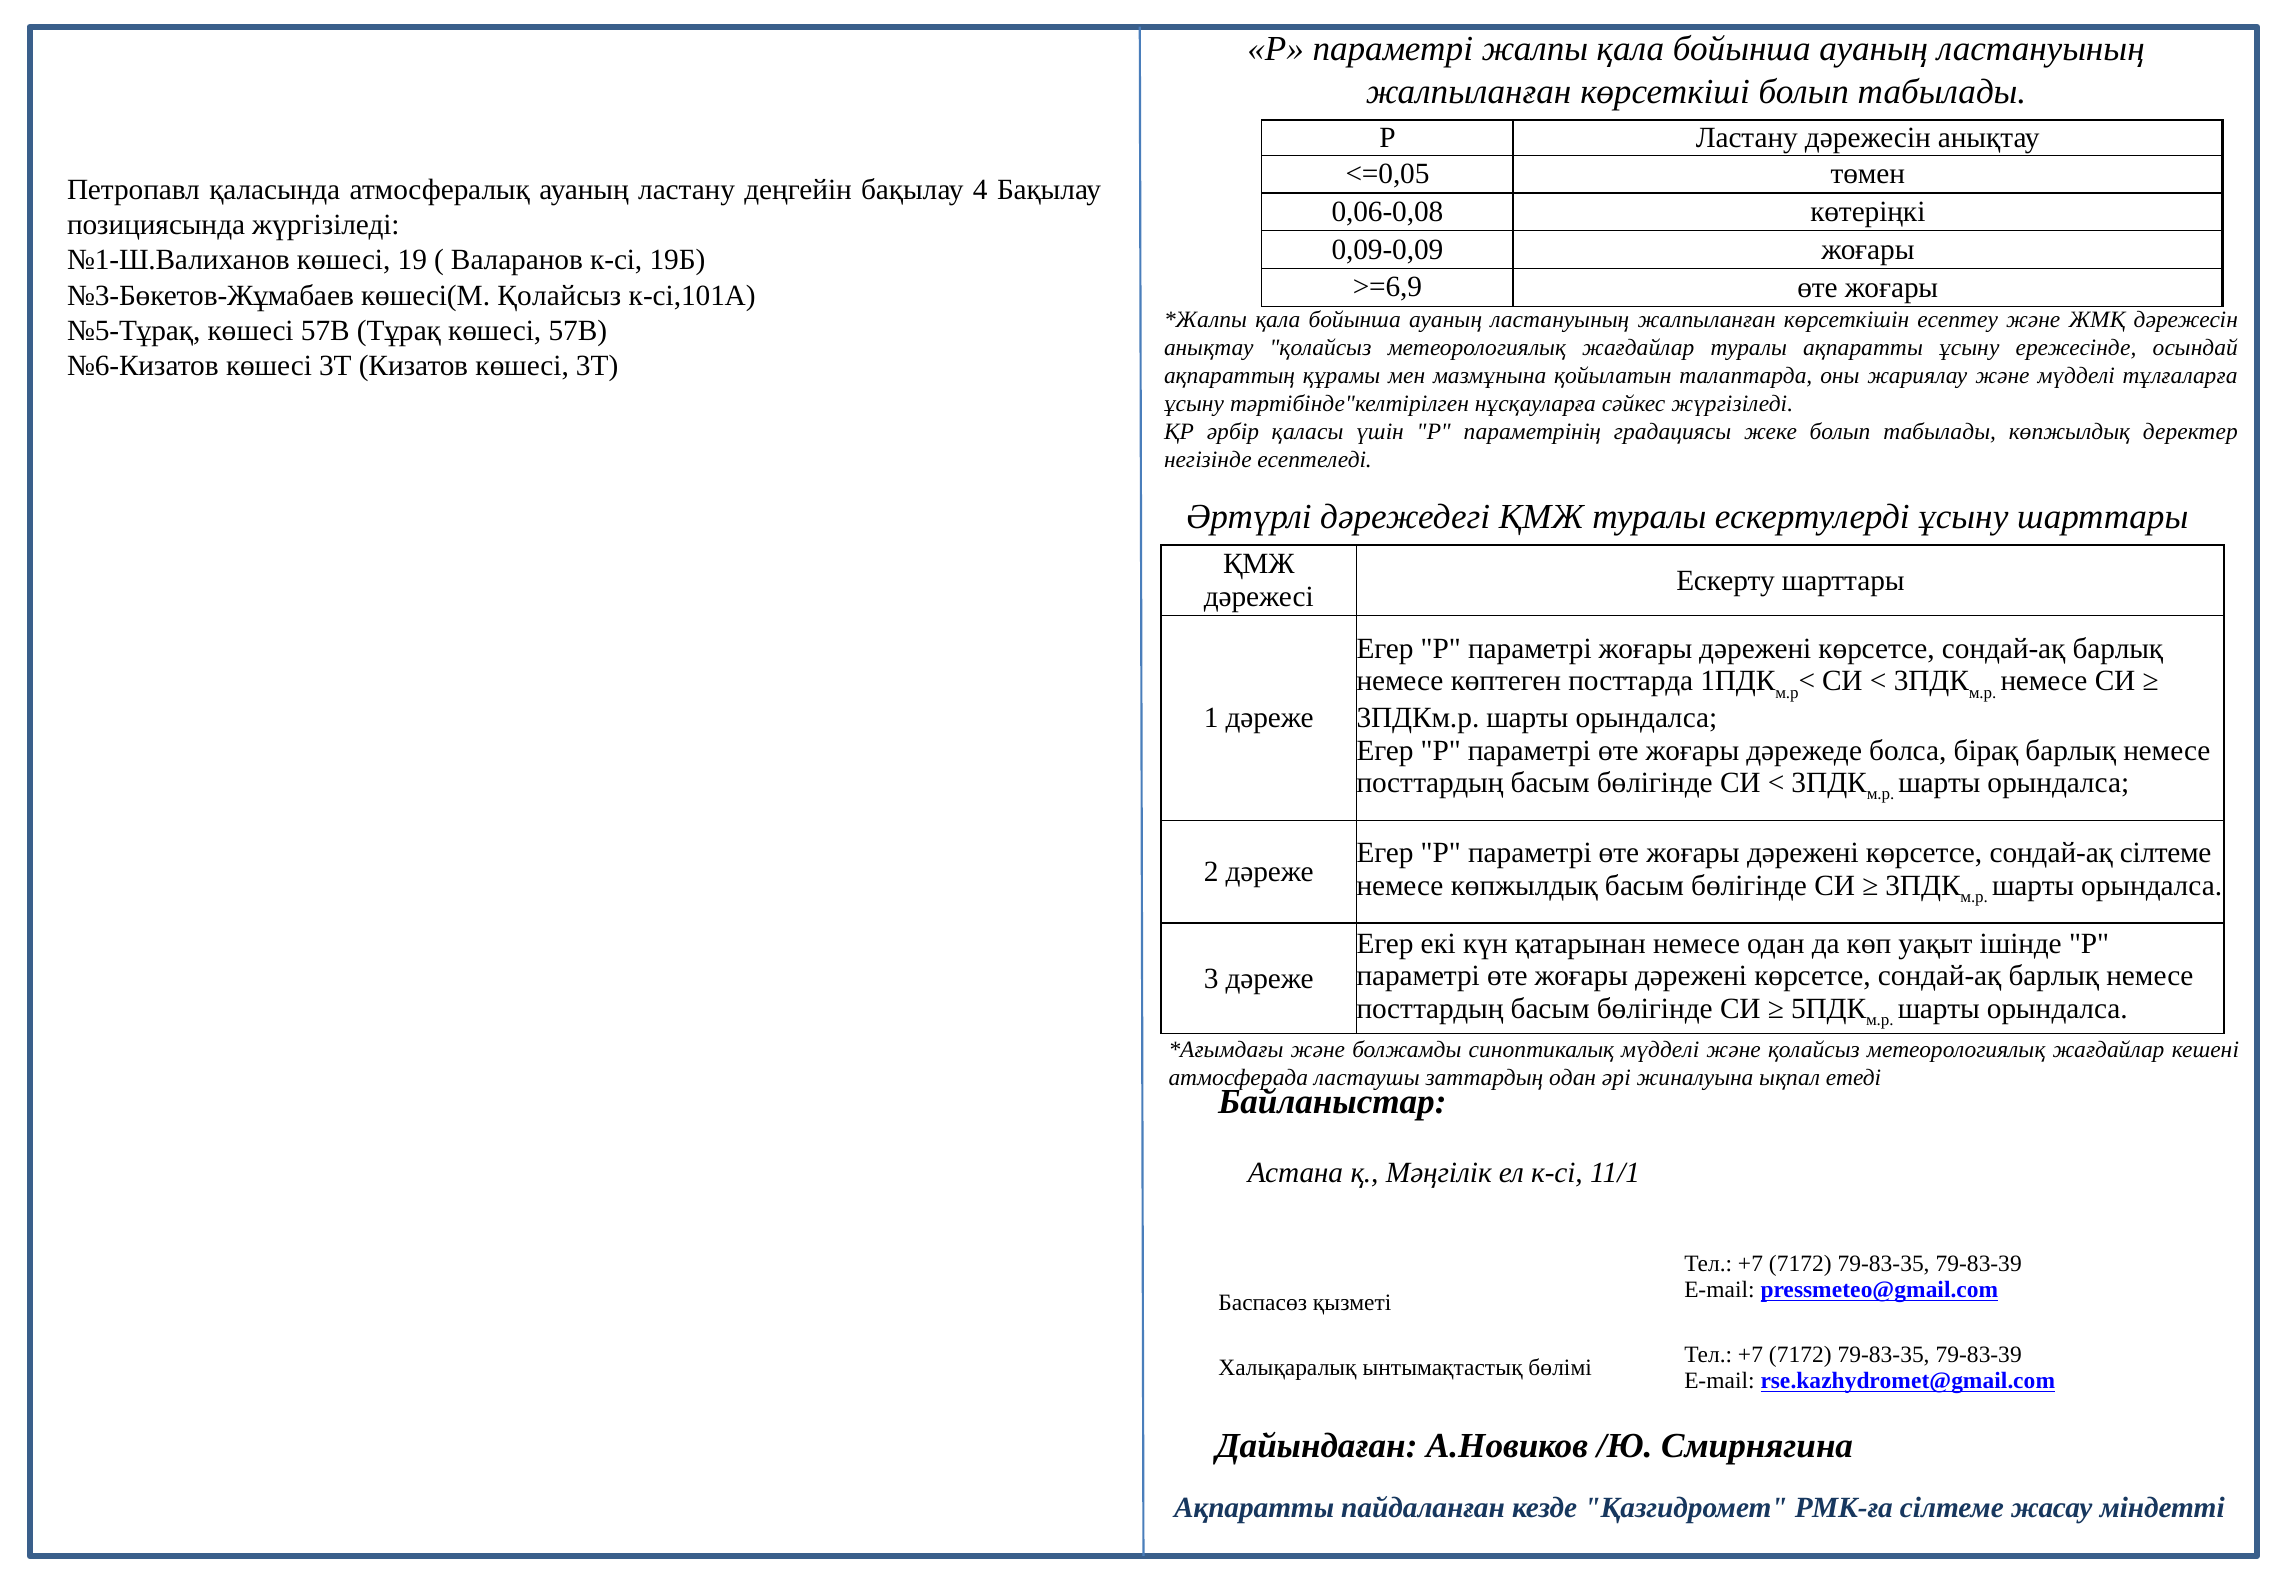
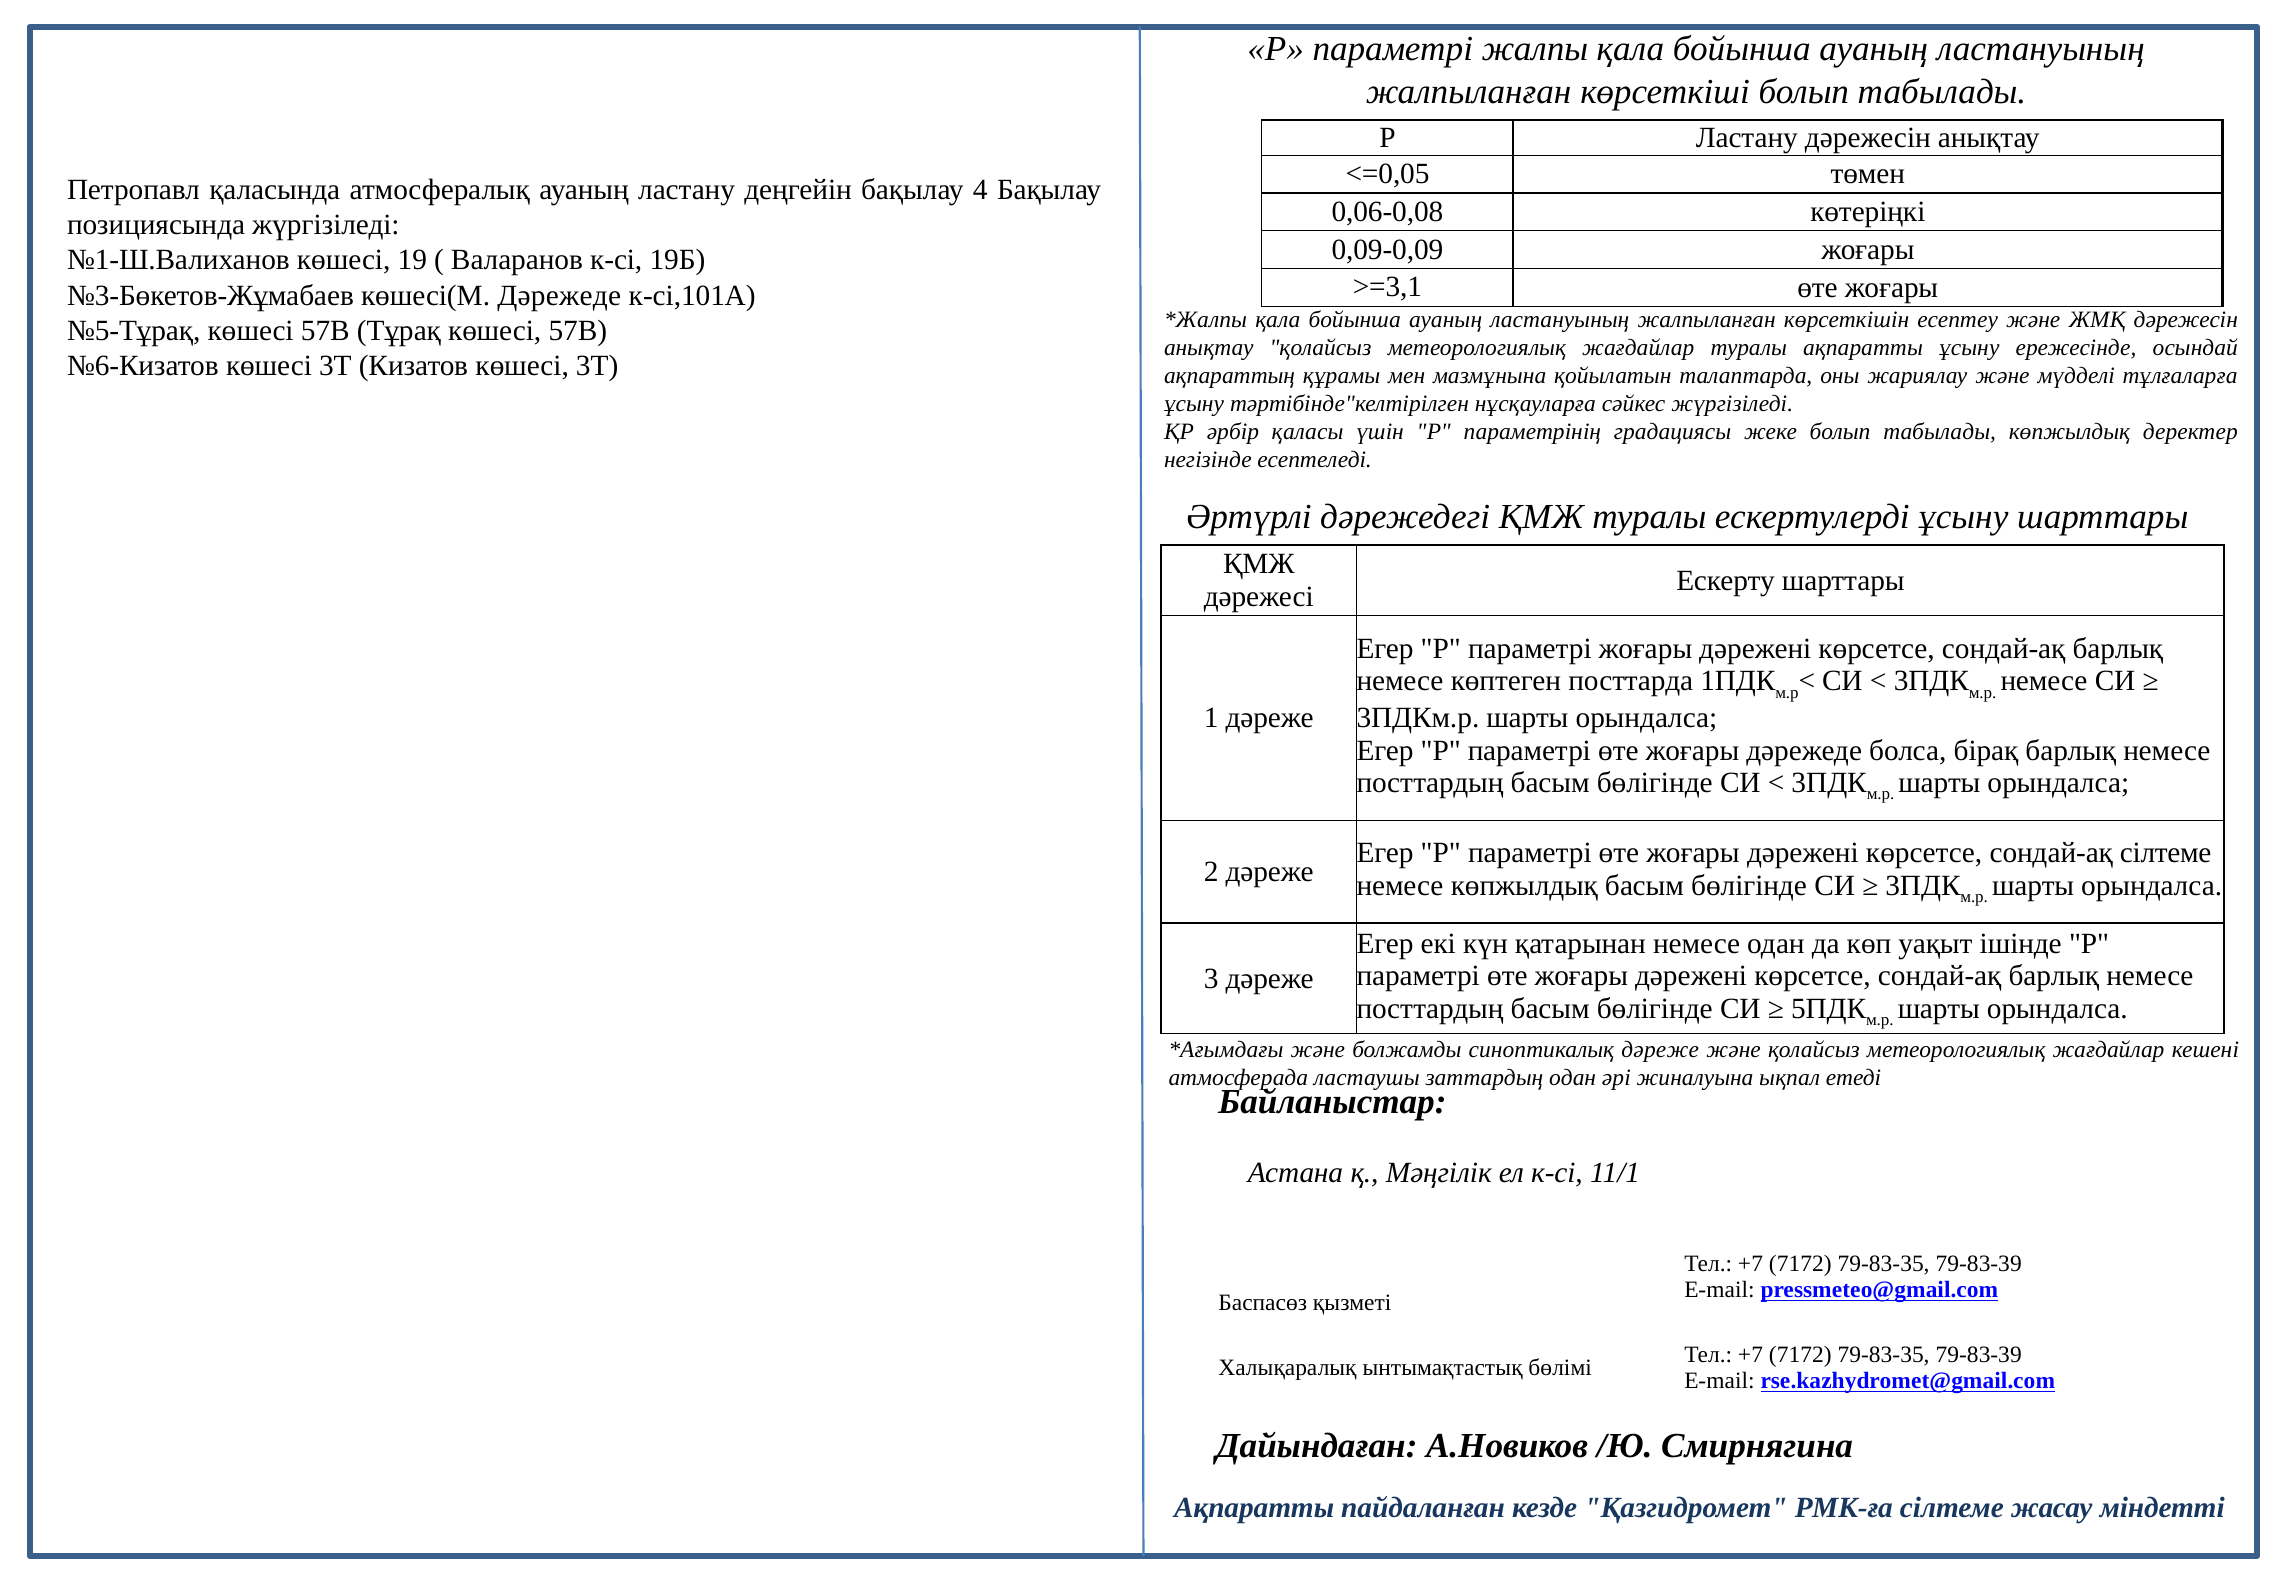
>=6,9: >=6,9 -> >=3,1 (1387, 287)
көшесі(М Қолайсыз: Қолайсыз -> Дәрежеде (559, 296)
синоптикалық мүдделі: мүдделі -> дәреже (1660, 1050)
